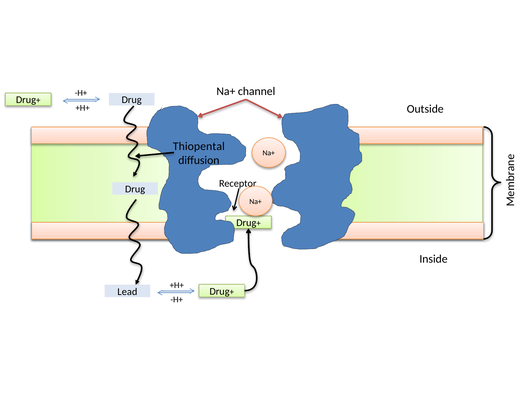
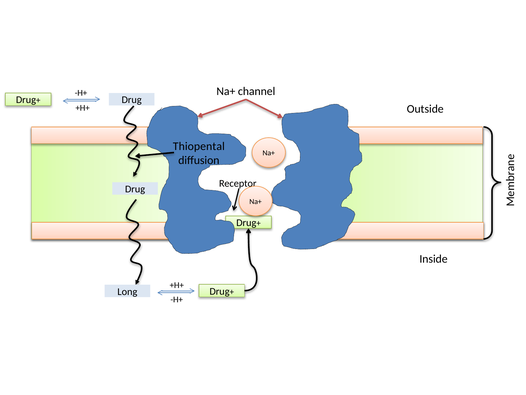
Lead: Lead -> Long (127, 291)
